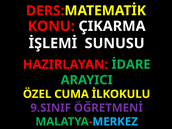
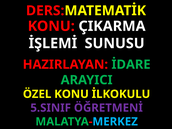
ÖZEL CUMA: CUMA -> KONU (72, 94)
9.SINIF: 9.SINIF -> 5.SINIF (51, 108)
